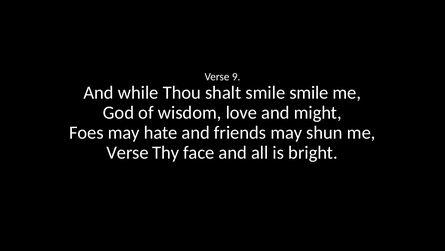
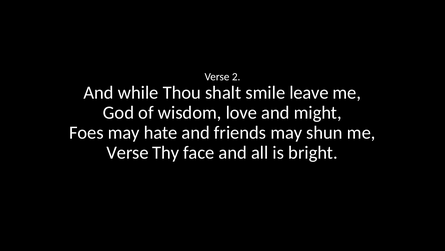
9: 9 -> 2 (236, 76)
smile smile: smile -> leave (309, 92)
